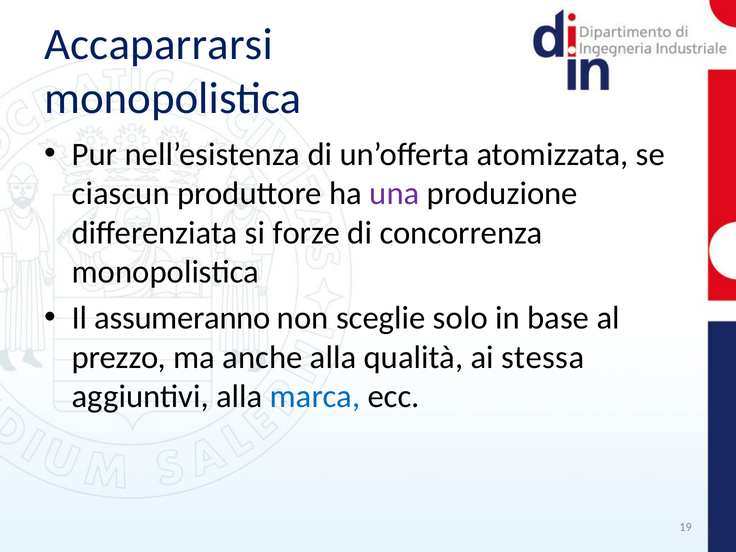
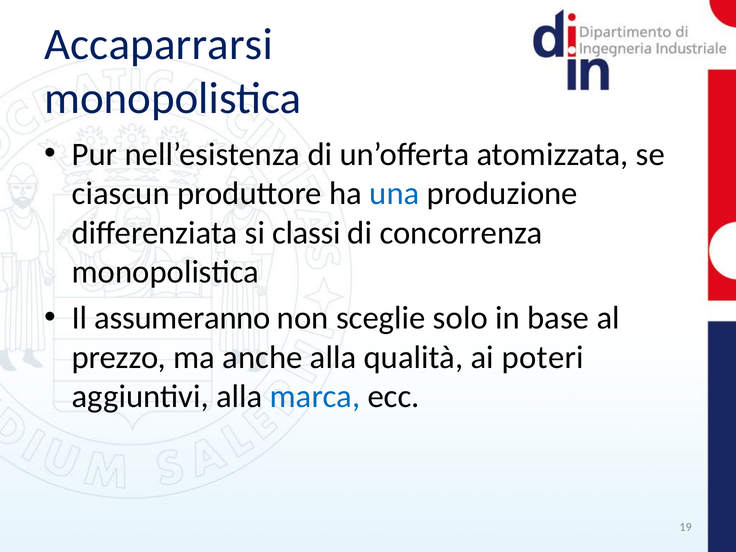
una colour: purple -> blue (394, 194)
forze: forze -> classi (307, 233)
stessa: stessa -> poteri (543, 357)
